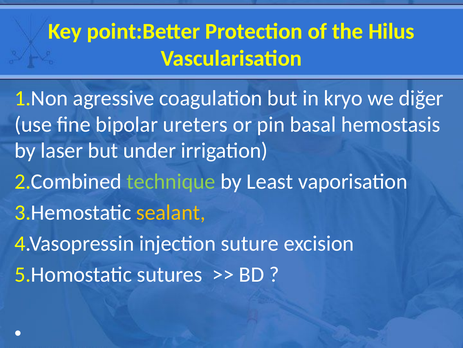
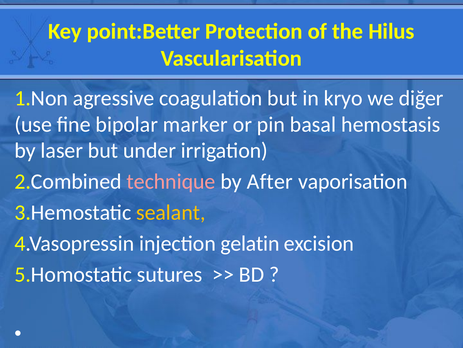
ureters: ureters -> marker (195, 124)
technique colour: light green -> pink (171, 181)
Least: Least -> After (270, 181)
suture: suture -> gelatin (250, 243)
